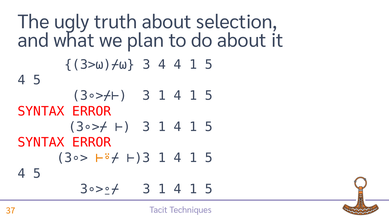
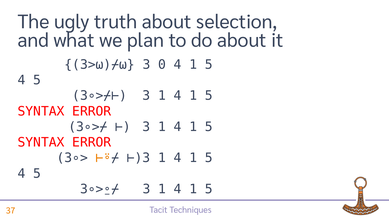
3 4: 4 -> 0 (162, 64)
